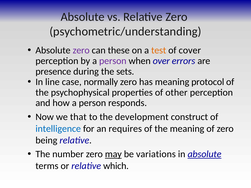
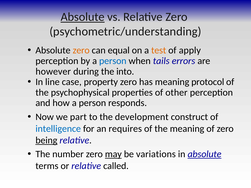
Absolute underline: none -> present (83, 17)
zero colour: purple -> orange (81, 50)
these: these -> equal (119, 50)
cover: cover -> apply (190, 50)
person colour: purple -> blue (113, 61)
over: over -> tails (161, 61)
presence: presence -> however (53, 71)
sets: sets -> into (125, 71)
normally: normally -> property (101, 82)
that: that -> part (78, 117)
being underline: none -> present (46, 141)
which: which -> called (116, 166)
